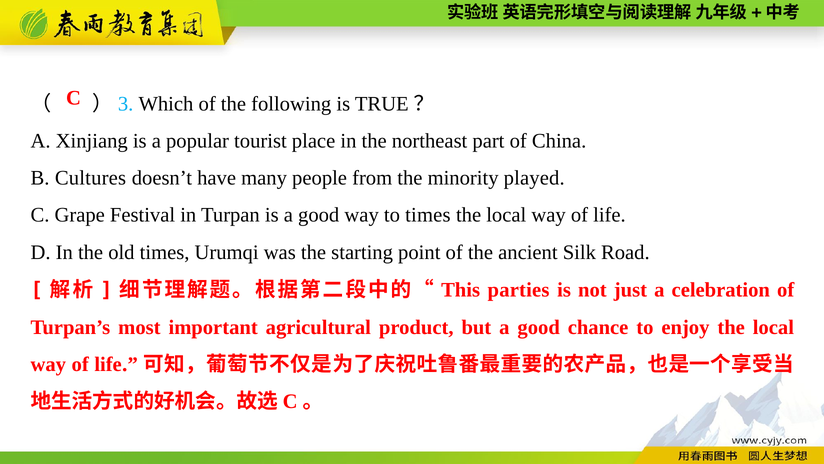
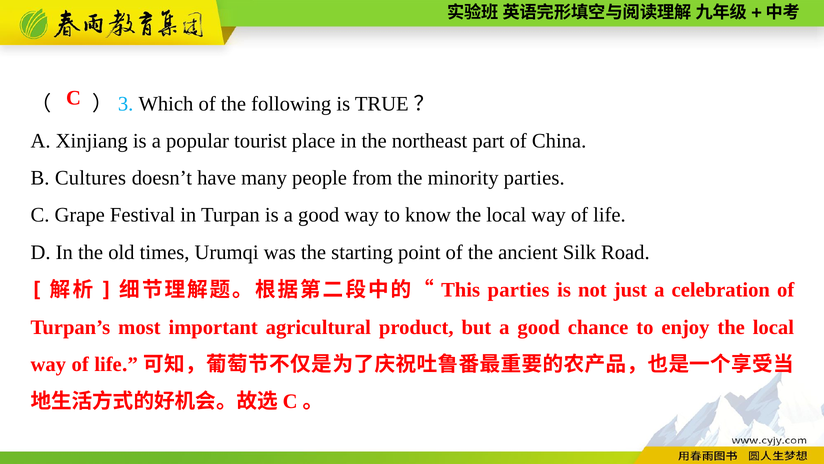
minority played: played -> parties (534, 178)
to times: times -> know (428, 215)
